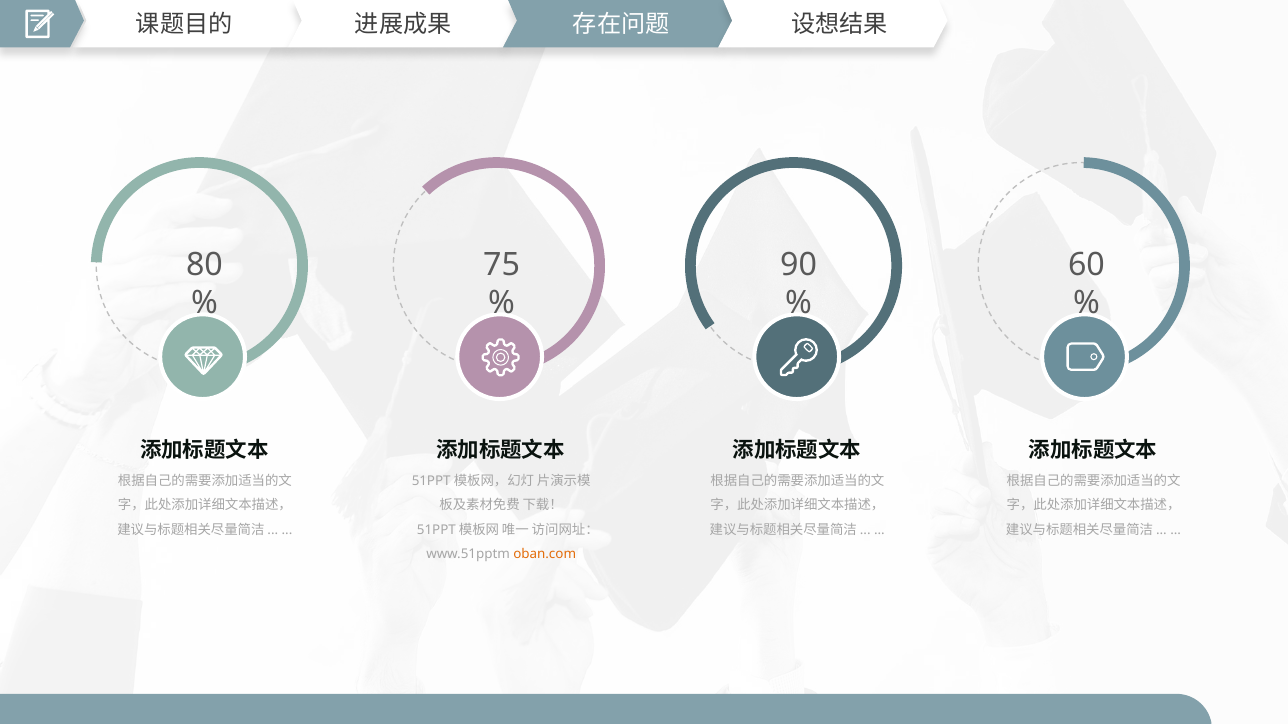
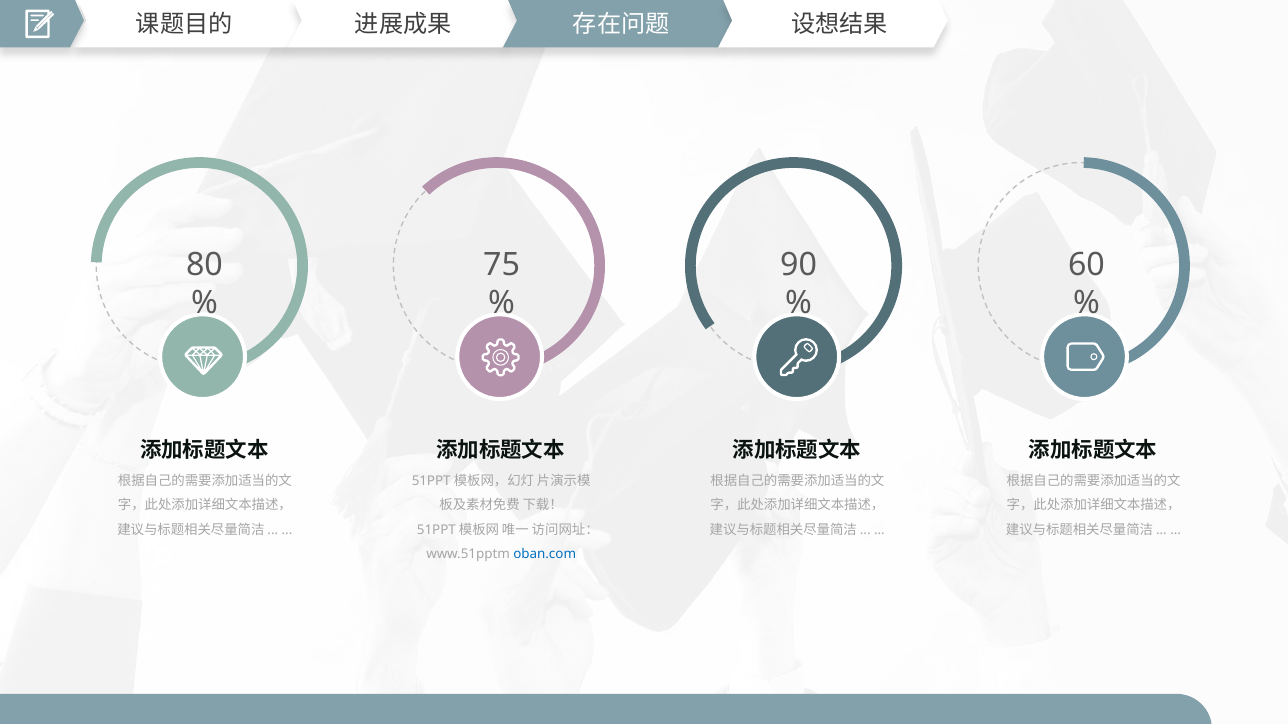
oban.com colour: orange -> blue (545, 554)
